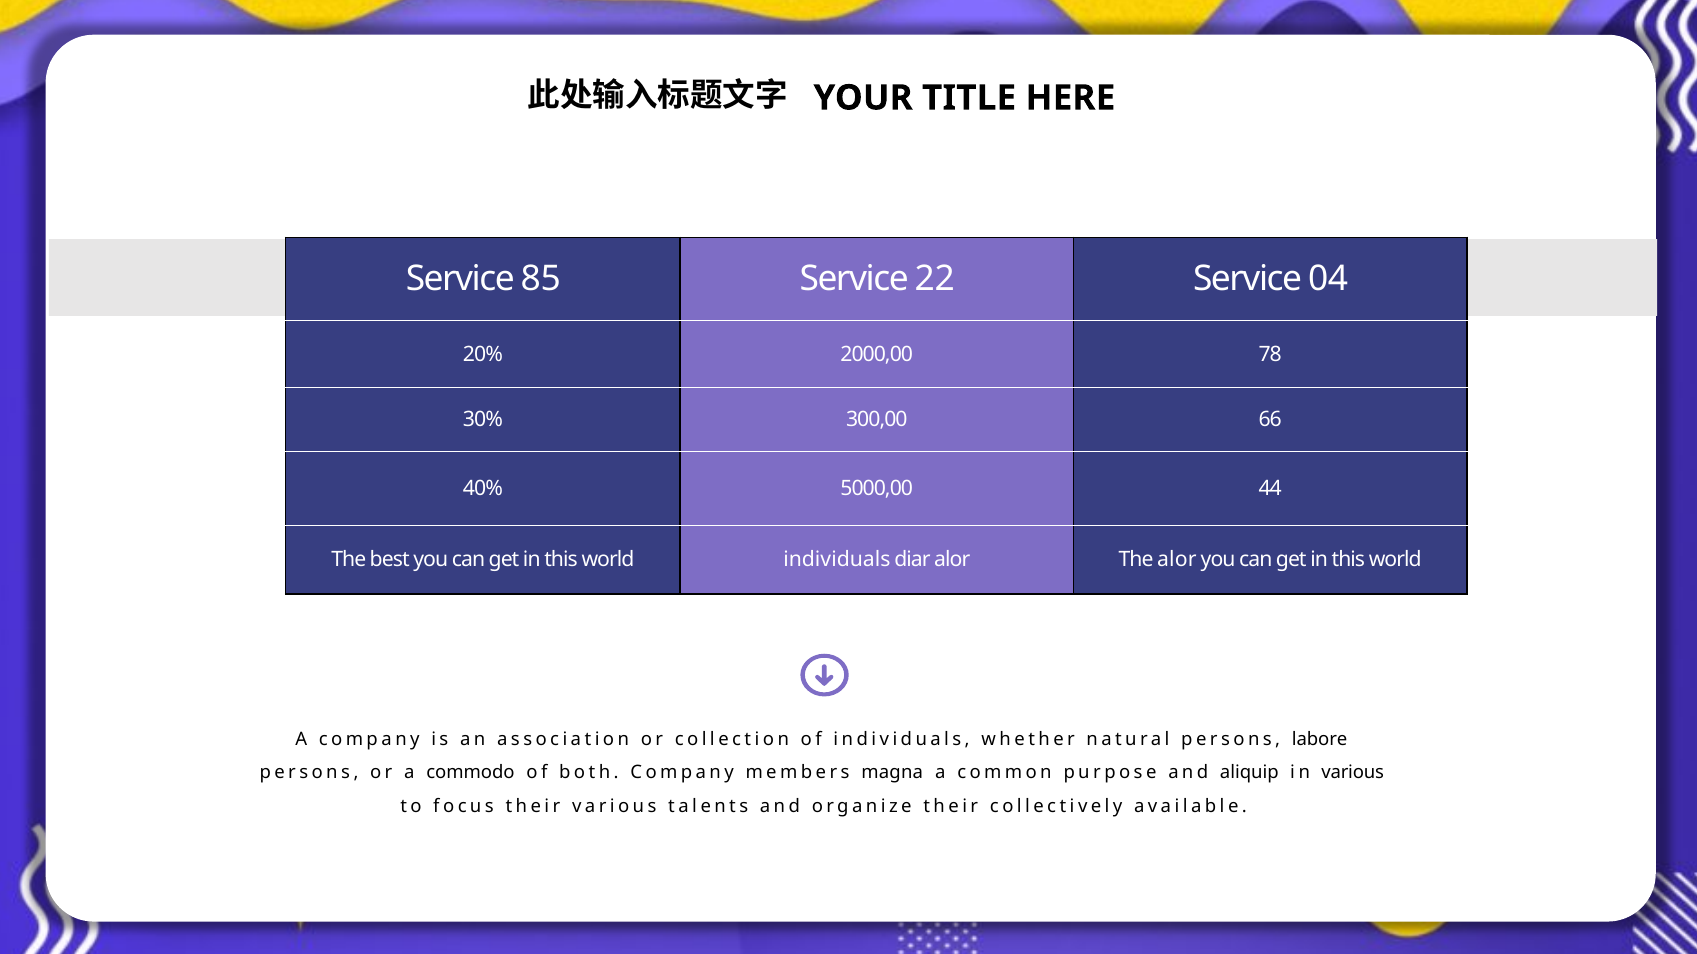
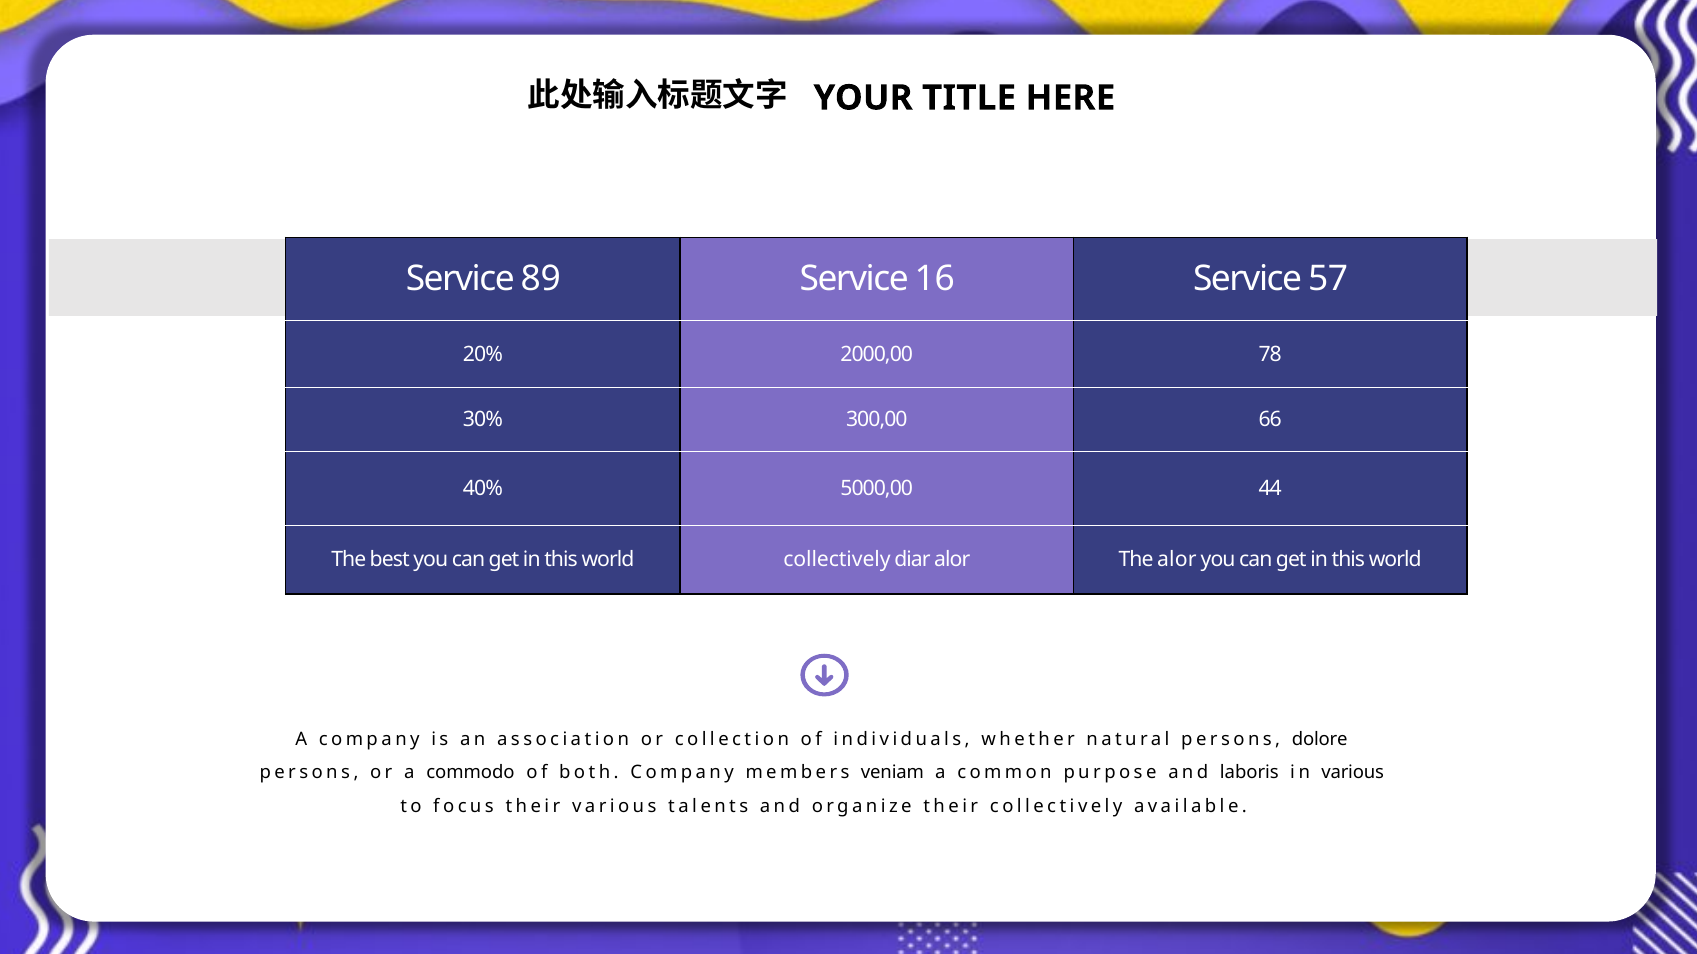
85: 85 -> 89 (541, 279)
22: 22 -> 16 (935, 279)
04: 04 -> 57 (1328, 279)
world individuals: individuals -> collectively (837, 560)
labore: labore -> dolore (1320, 740)
magna: magna -> veniam (892, 773)
aliquip: aliquip -> laboris (1249, 773)
